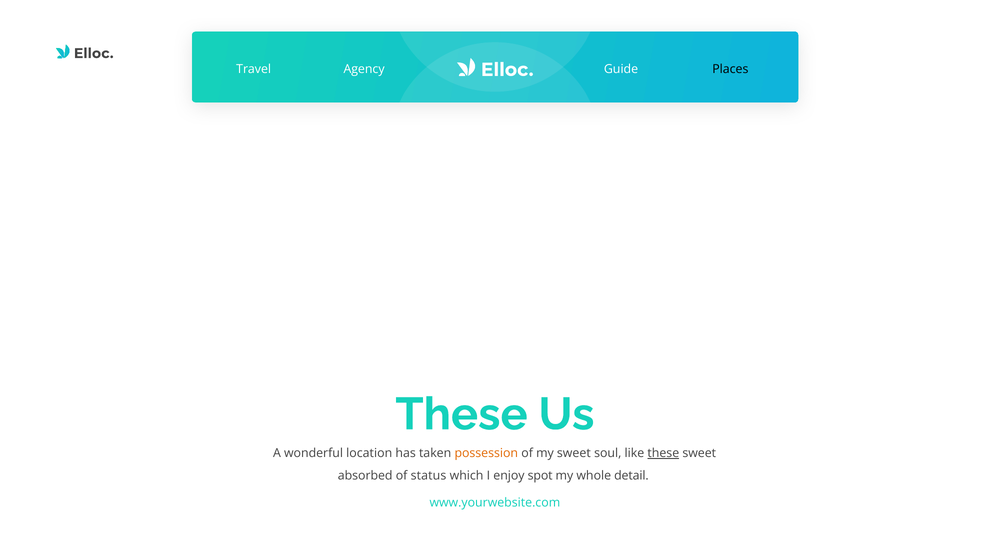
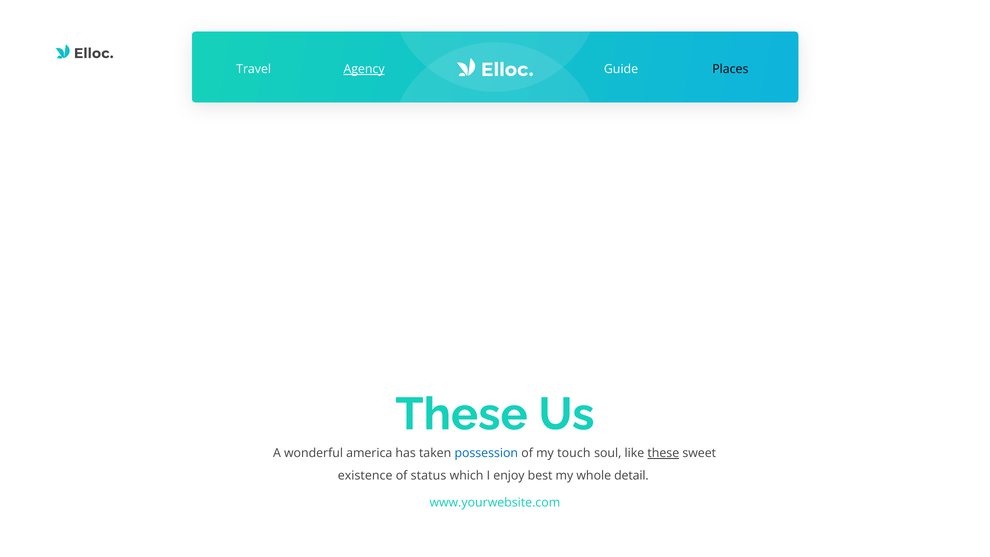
Agency underline: none -> present (364, 69)
location: location -> america (369, 453)
possession colour: orange -> blue (486, 453)
my sweet: sweet -> touch (574, 453)
absorbed: absorbed -> existence (365, 475)
spot: spot -> best (540, 475)
